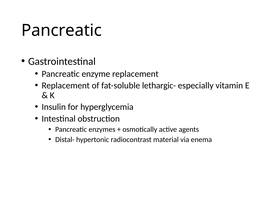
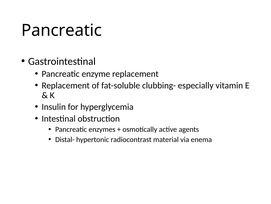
lethargic-: lethargic- -> clubbing- (159, 85)
